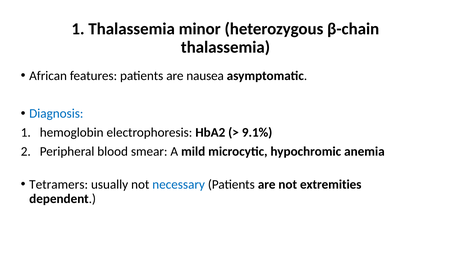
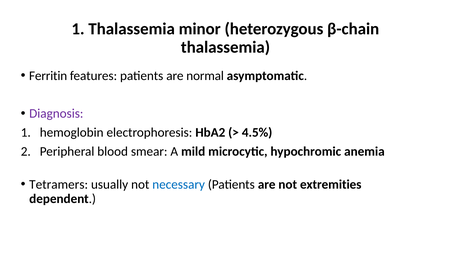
African: African -> Ferritin (48, 76)
nausea: nausea -> normal (205, 76)
Diagnosis colour: blue -> purple (56, 113)
9.1%: 9.1% -> 4.5% (257, 132)
